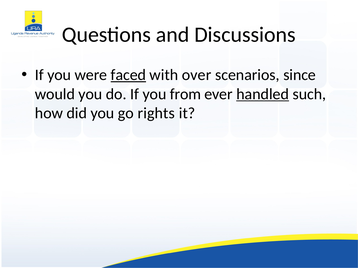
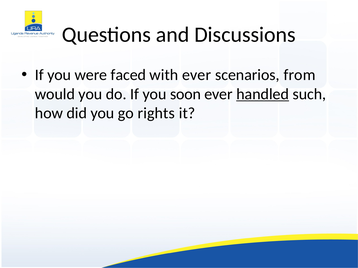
faced underline: present -> none (128, 75)
with over: over -> ever (197, 75)
since: since -> from (299, 75)
from: from -> soon (185, 94)
